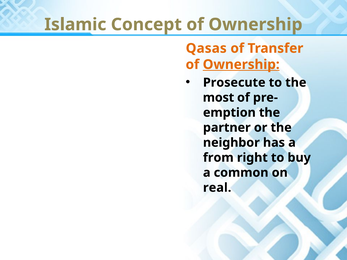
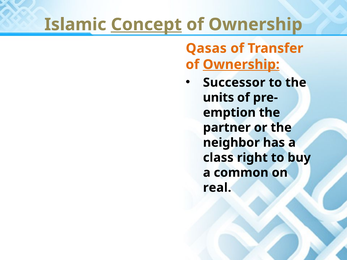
Concept underline: none -> present (146, 25)
Prosecute: Prosecute -> Successor (234, 83)
most: most -> units (218, 98)
from: from -> class (218, 158)
